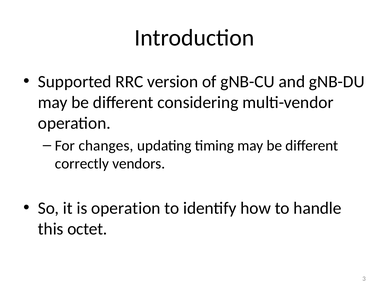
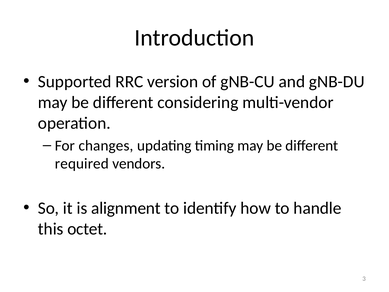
correctly: correctly -> required (82, 164)
is operation: operation -> alignment (126, 208)
